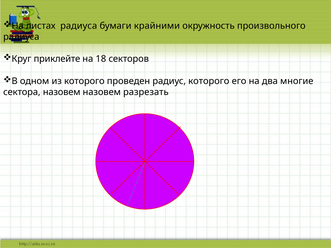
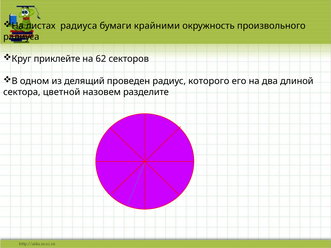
18: 18 -> 62 (101, 59)
из которого: которого -> делящий (84, 81)
многие: многие -> длиной (297, 81)
сектора назовем: назовем -> цветной (62, 92)
разрезать: разрезать -> разделите (146, 92)
